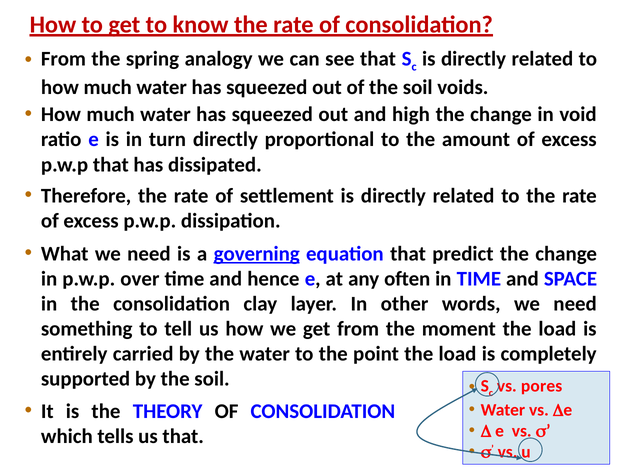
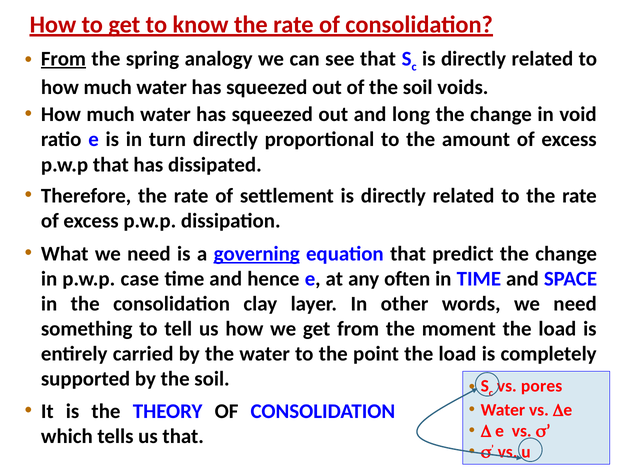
From underline: none -> present (63, 59)
high: high -> long (411, 115)
over: over -> case (140, 279)
